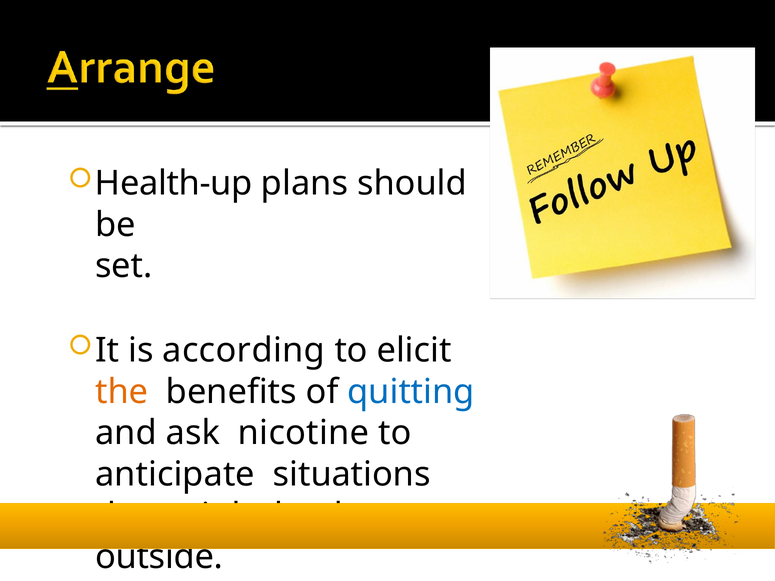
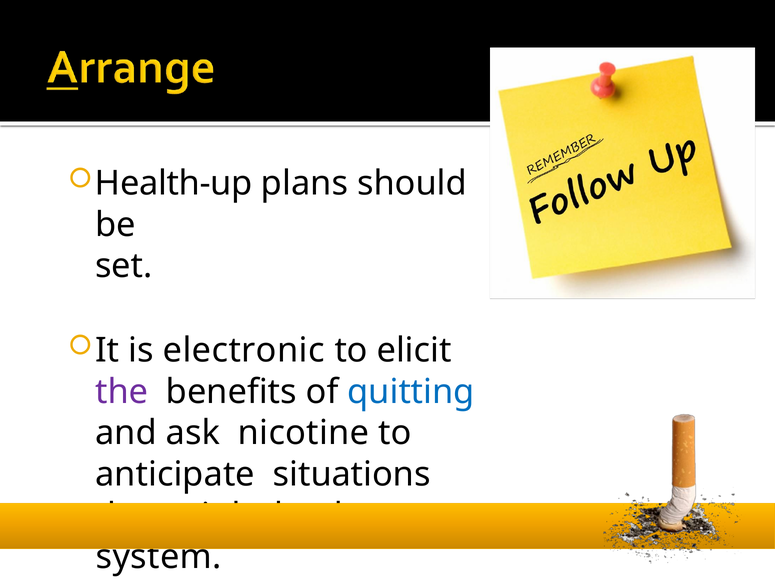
according: according -> electronic (244, 351)
the colour: orange -> purple (122, 392)
outside: outside -> system (159, 557)
